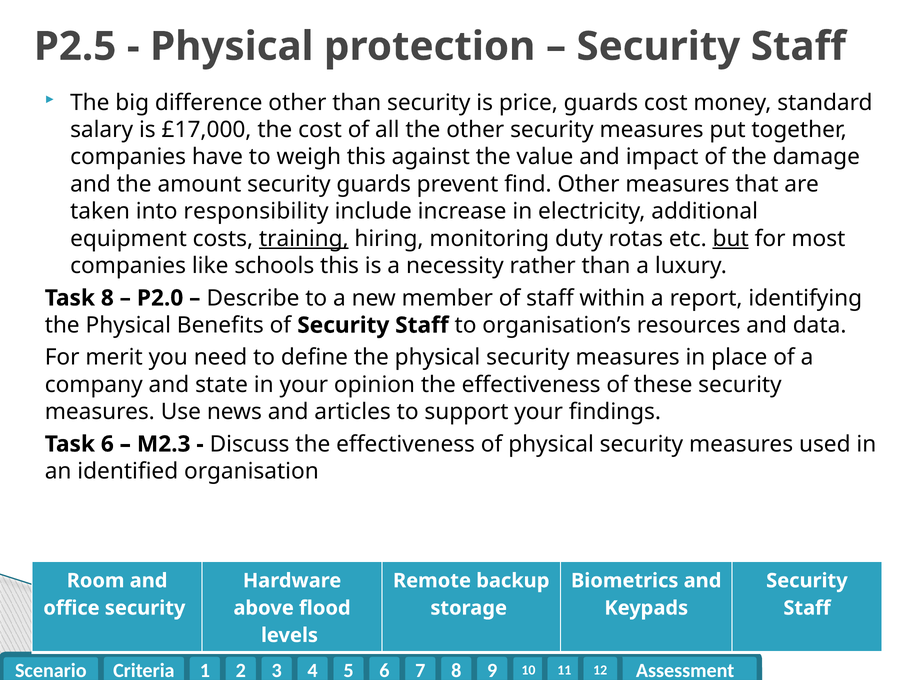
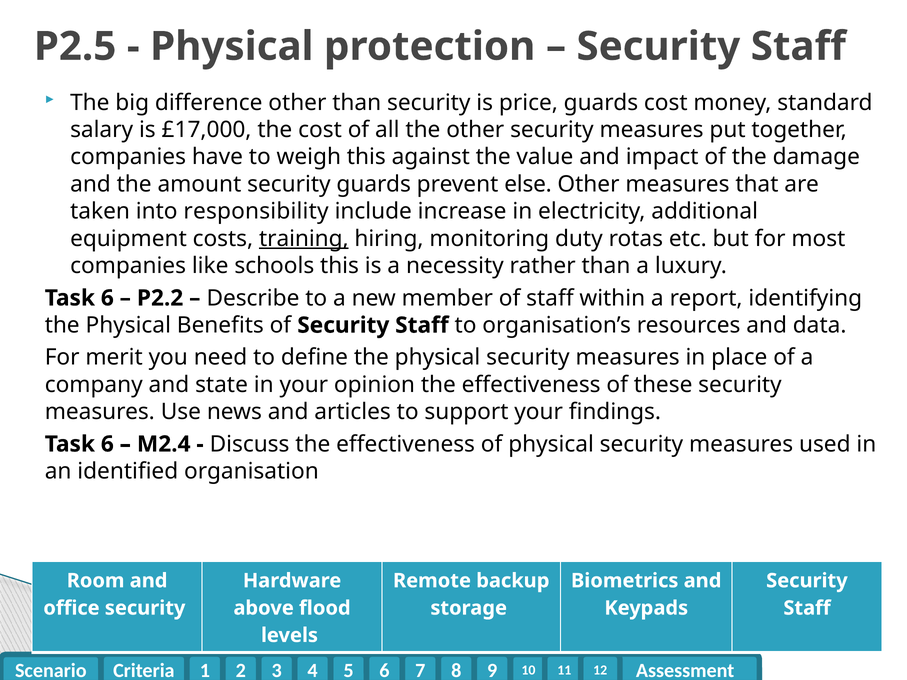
find: find -> else (528, 184)
but underline: present -> none (731, 239)
8: 8 -> 6 (107, 298)
P2.0: P2.0 -> P2.2 (160, 298)
M2.3: M2.3 -> M2.4 (164, 444)
